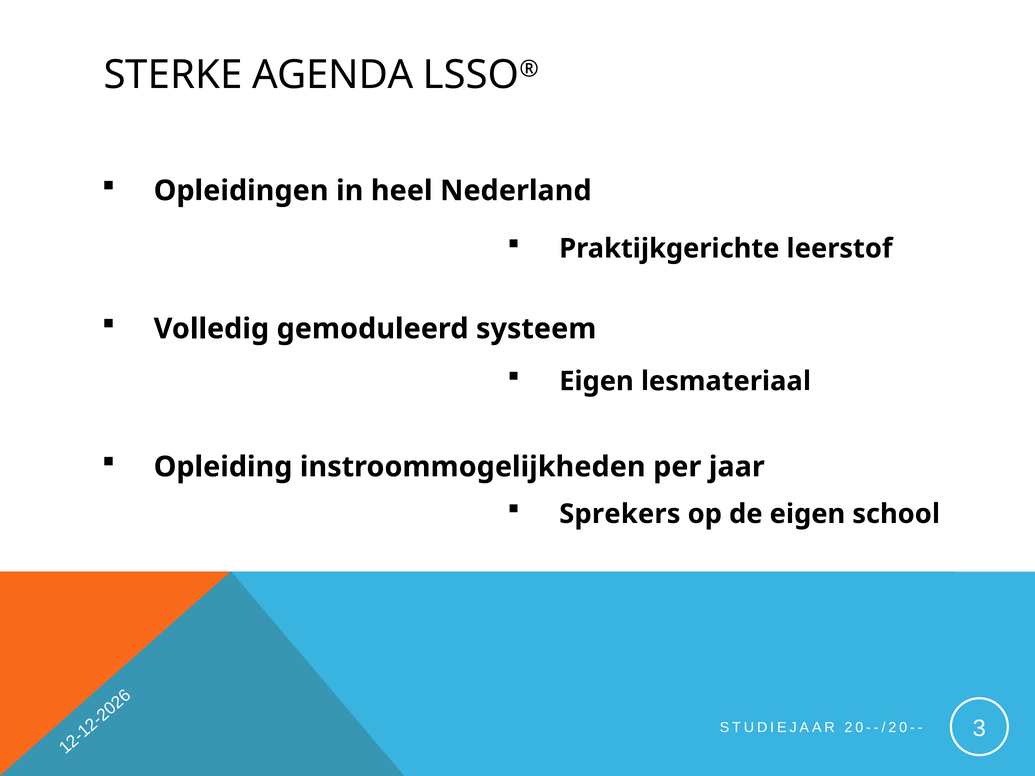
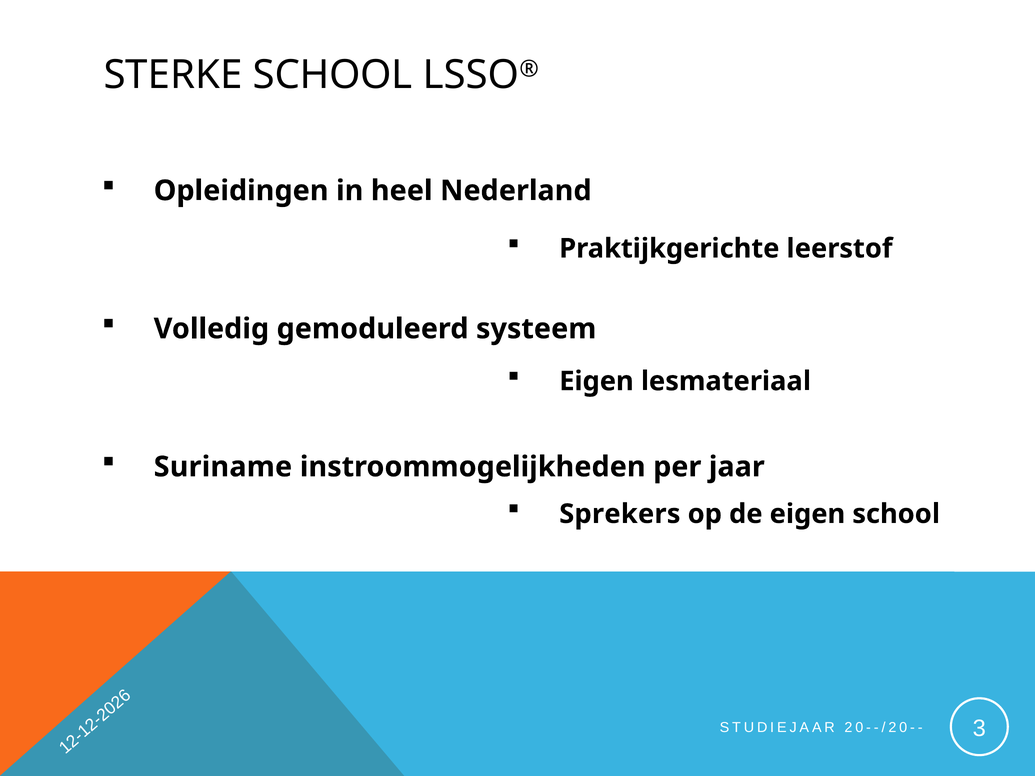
STERKE AGENDA: AGENDA -> SCHOOL (333, 75)
Opleiding: Opleiding -> Suriname (223, 467)
